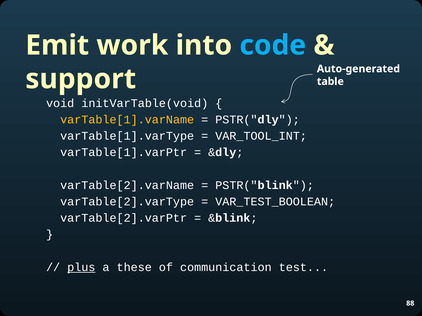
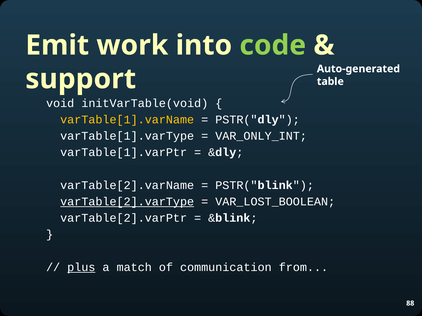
code colour: light blue -> light green (273, 45)
VAR_TOOL_INT: VAR_TOOL_INT -> VAR_ONLY_INT (261, 136)
varTable[2].varType underline: none -> present (127, 202)
VAR_TEST_BOOLEAN: VAR_TEST_BOOLEAN -> VAR_LOST_BOOLEAN (275, 202)
these: these -> match (134, 268)
test: test -> from (303, 268)
